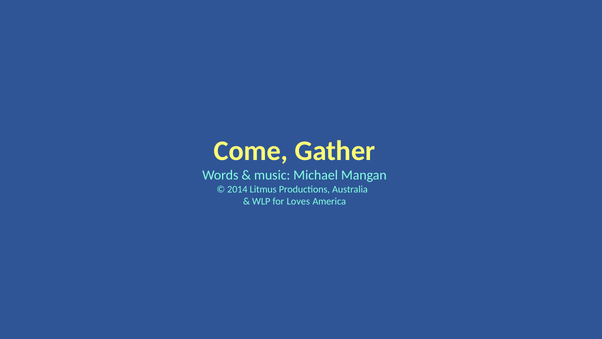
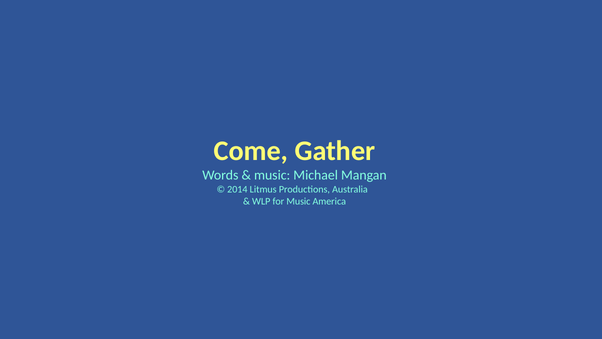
for Loves: Loves -> Music (298, 201)
